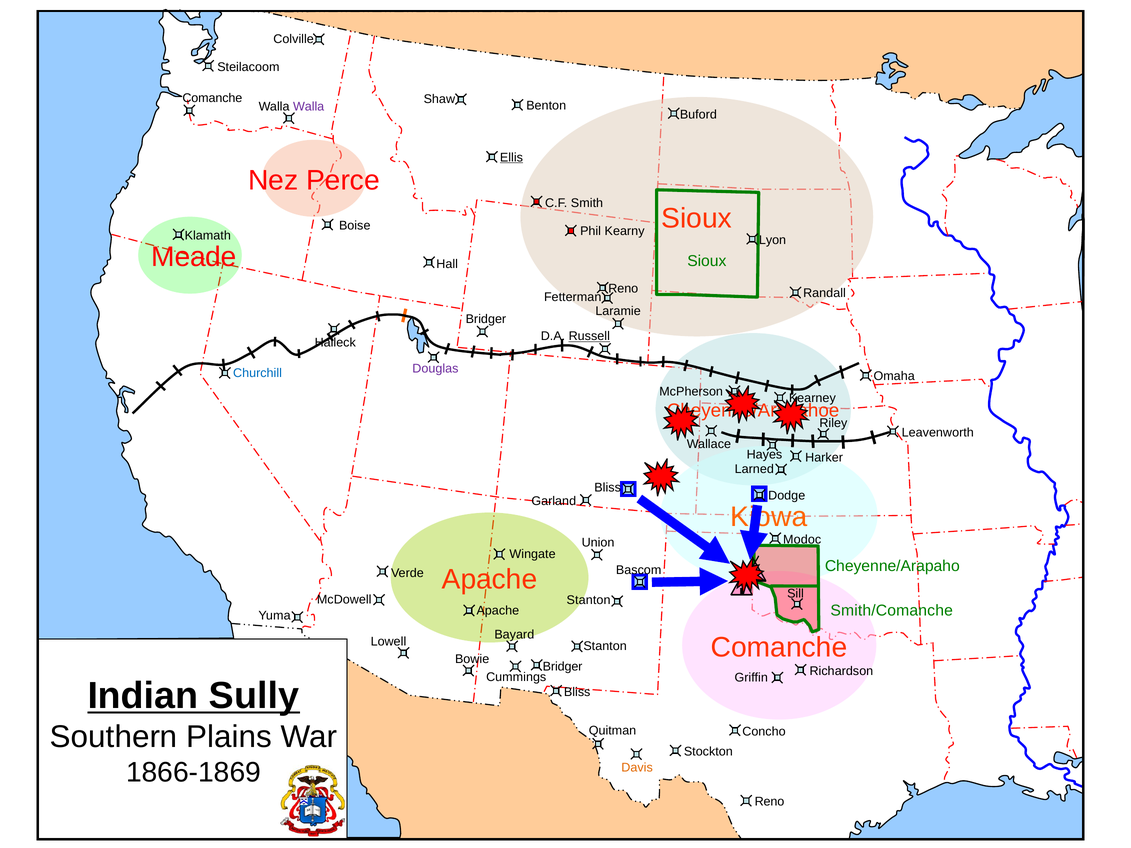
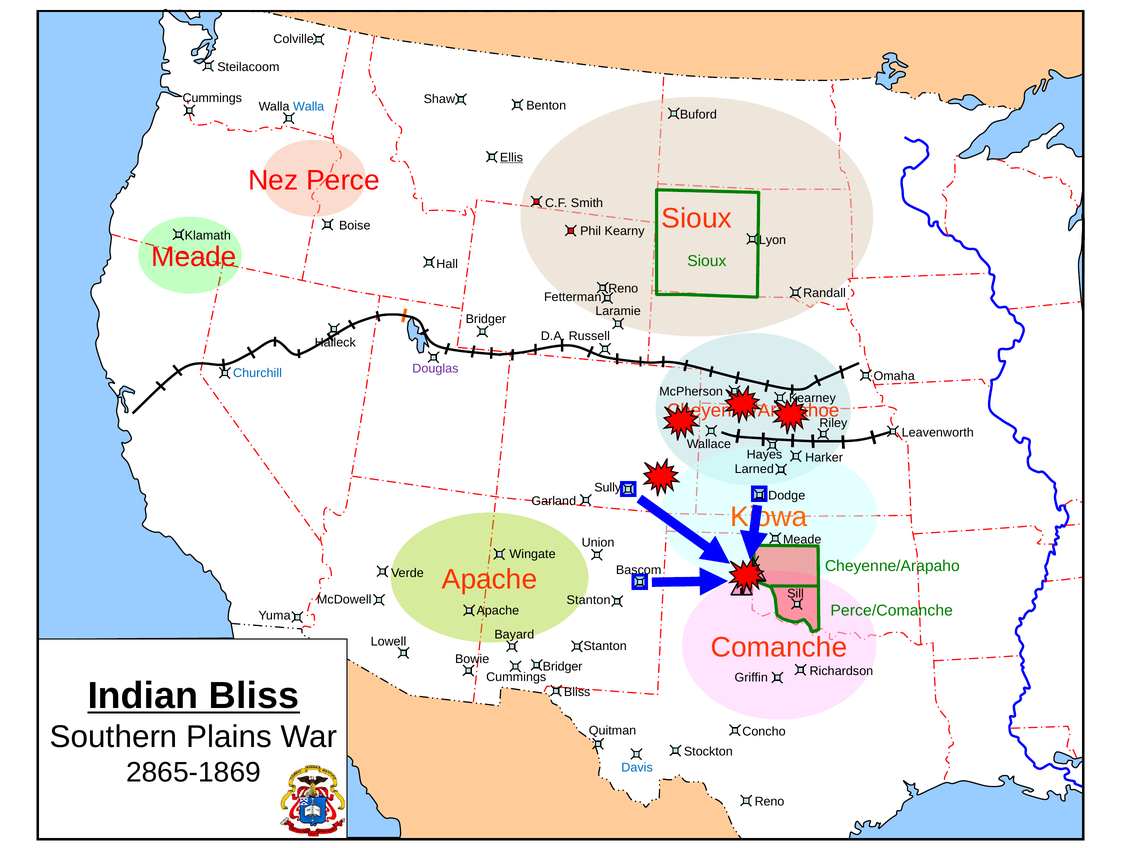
Comanche: Comanche -> Cummings (212, 98)
Walla colour: purple -> blue (309, 107)
Russell underline: present -> none (589, 336)
Bliss: Bliss -> Sully (608, 488)
Modoc: Modoc -> Meade (802, 540)
Smith/Comanche: Smith/Comanche -> Perce/Comanche (892, 611)
Indian Sully: Sully -> Bliss (254, 696)
1866-1869: 1866-1869 -> 2865-1869 (194, 773)
Davis colour: orange -> blue (637, 768)
